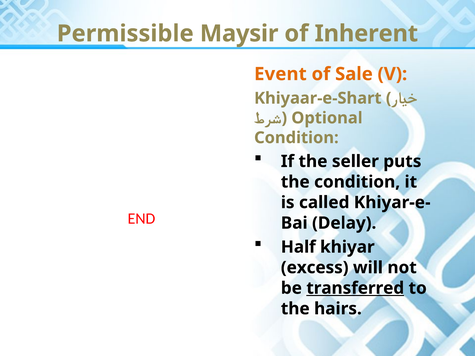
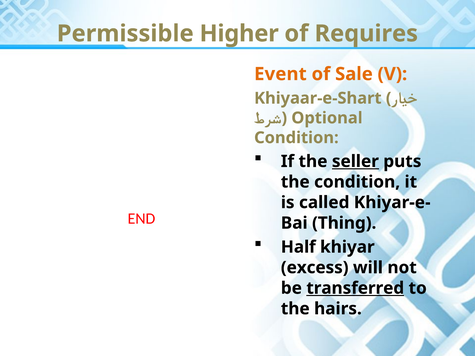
Maysir: Maysir -> Higher (239, 34)
Inherent: Inherent -> Requires (366, 34)
seller underline: none -> present (355, 161)
Delay: Delay -> Thing (344, 223)
